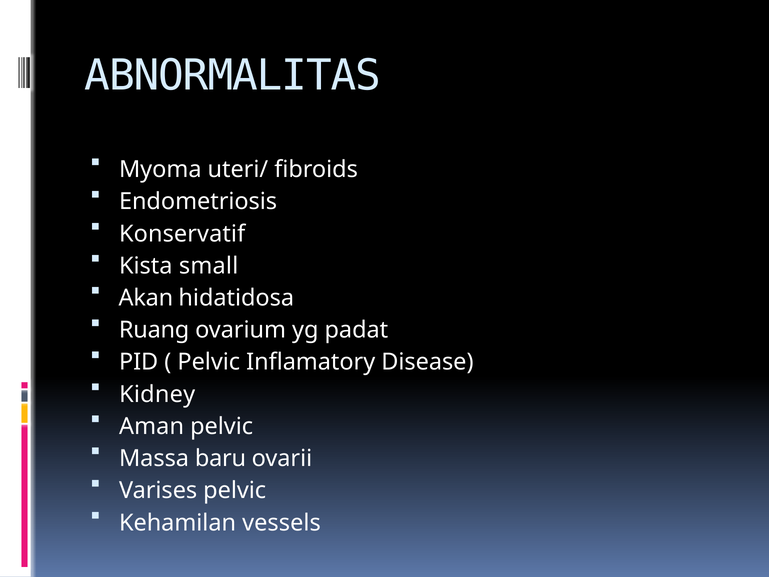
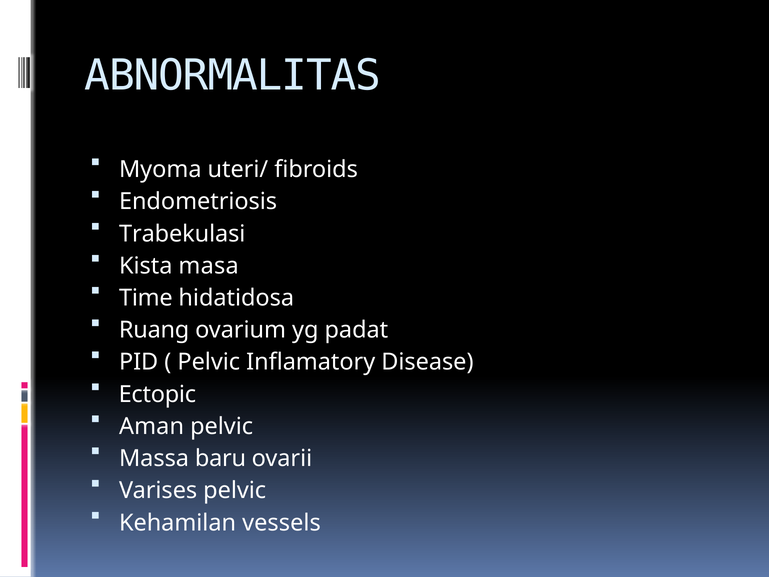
Konservatif: Konservatif -> Trabekulasi (182, 234)
small: small -> masa (209, 266)
Akan: Akan -> Time (146, 298)
Kidney: Kidney -> Ectopic (157, 394)
